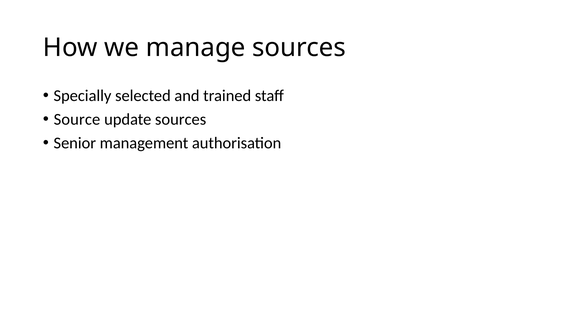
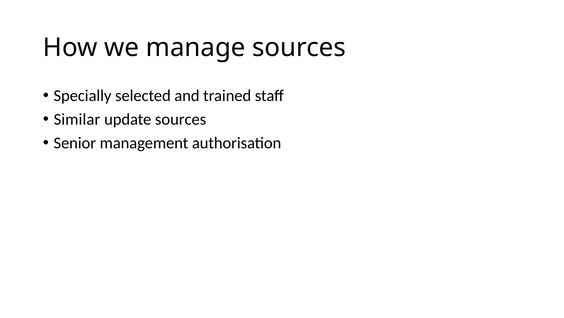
Source: Source -> Similar (77, 119)
